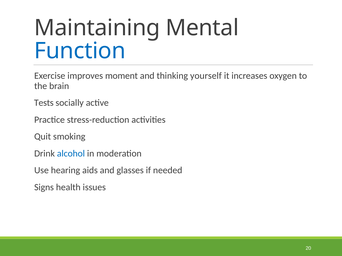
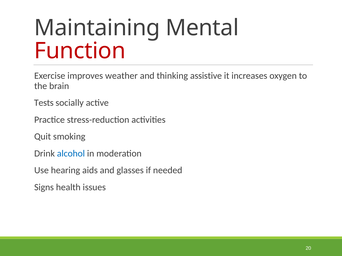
Function colour: blue -> red (80, 51)
moment: moment -> weather (121, 76)
yourself: yourself -> assistive (206, 76)
